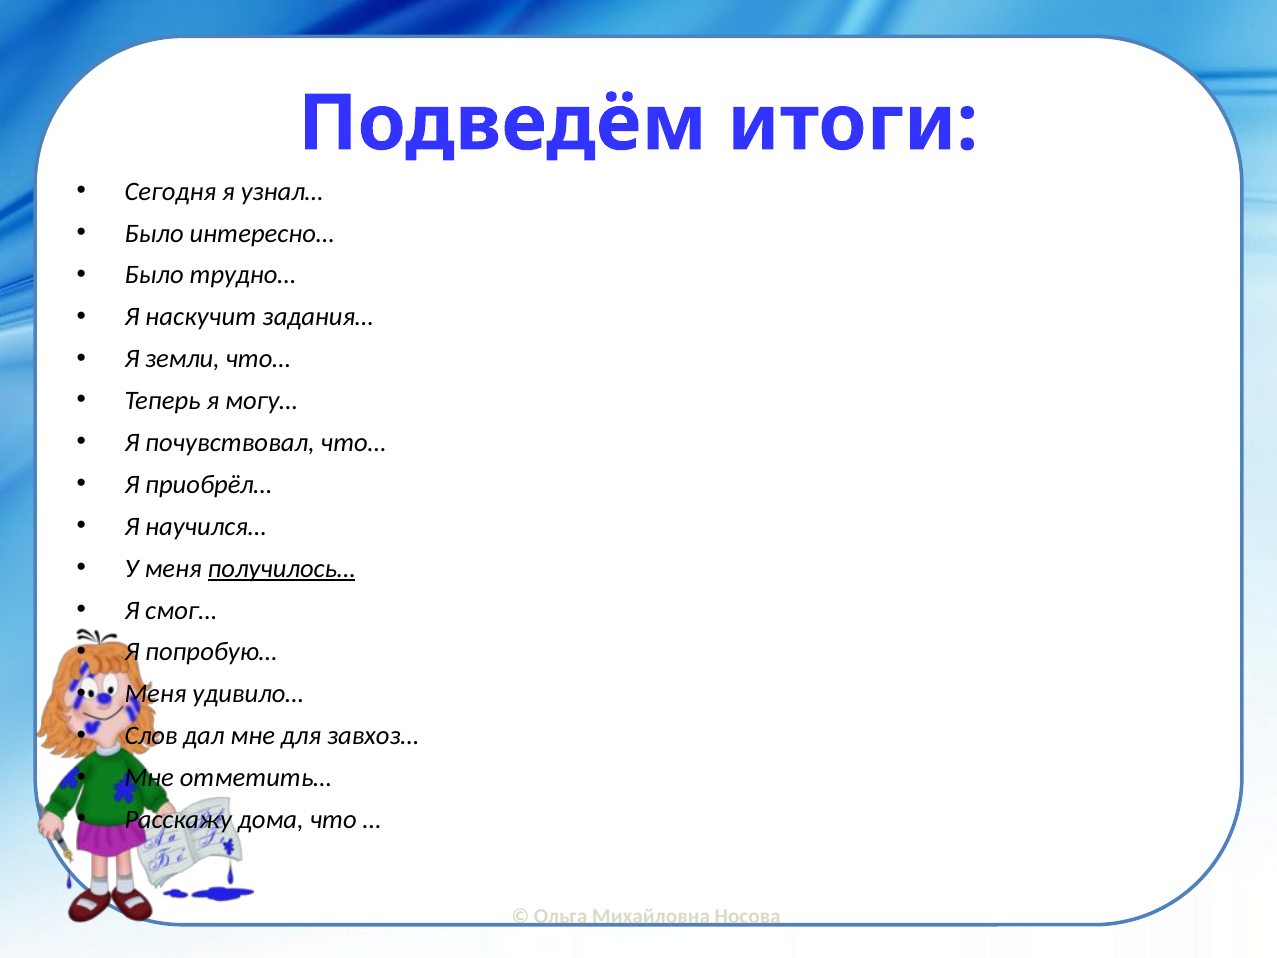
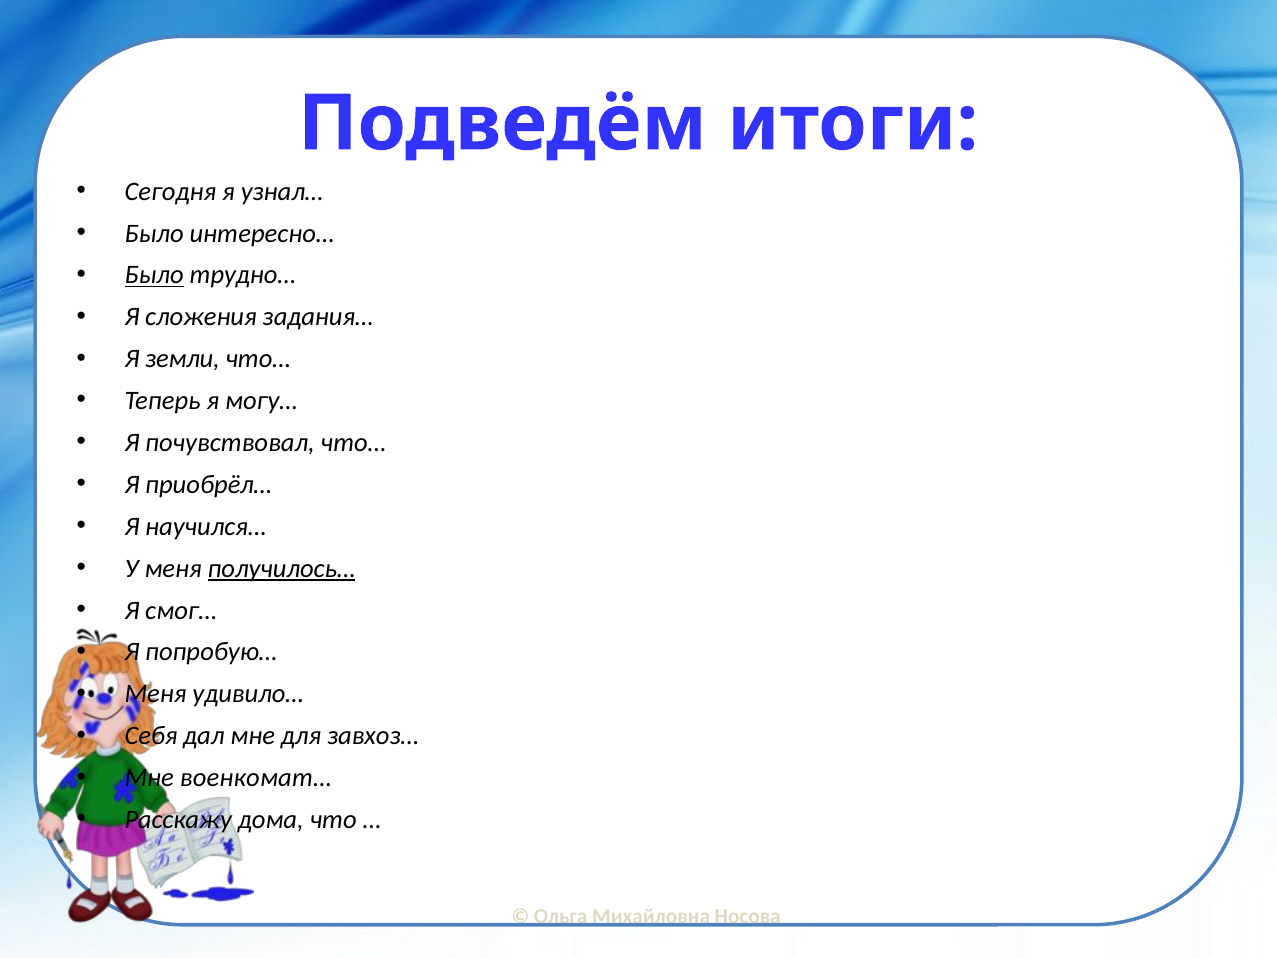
Было underline: none -> present (154, 275)
наскучит: наскучит -> сложения (201, 317)
Слов: Слов -> Себя (151, 736)
отметить…: отметить… -> военкомат… (256, 778)
